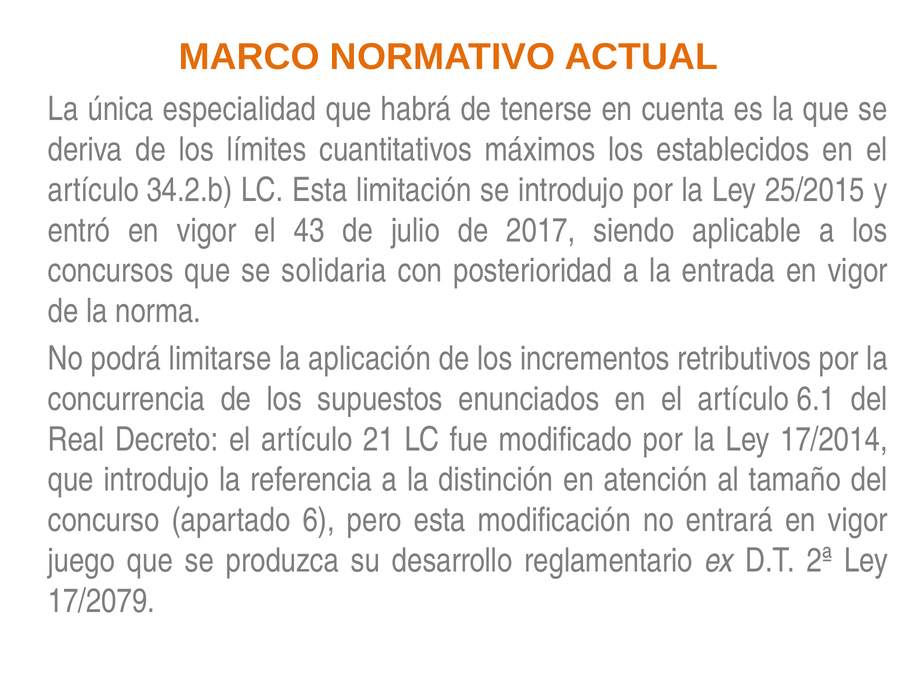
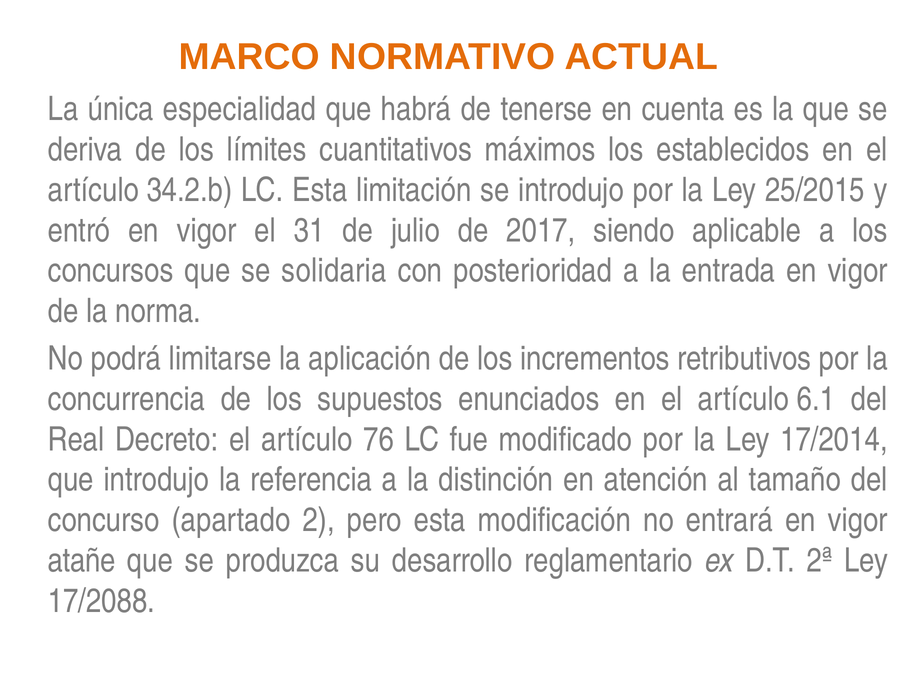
43: 43 -> 31 (309, 230)
21: 21 -> 76 (379, 439)
6: 6 -> 2 (319, 520)
juego: juego -> atañe (82, 561)
17/2079: 17/2079 -> 17/2088 (101, 601)
